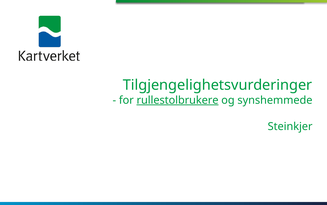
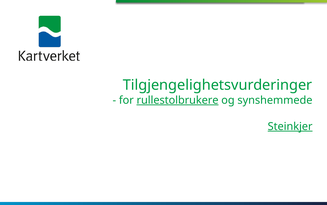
Steinkjer underline: none -> present (290, 126)
